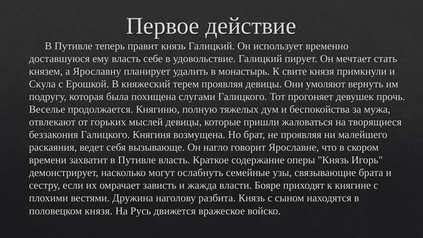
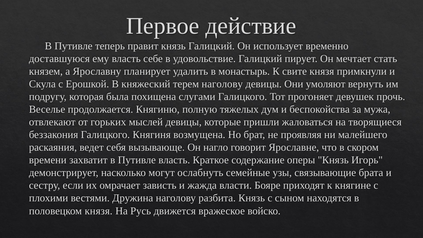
терем проявляя: проявляя -> наголову (222, 84)
